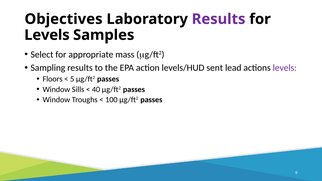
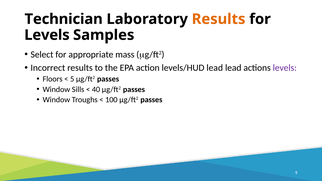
Objectives: Objectives -> Technician (64, 19)
Results colour: purple -> orange (219, 19)
Sampling: Sampling -> Incorrect (48, 68)
levels/HUD sent: sent -> lead (215, 68)
